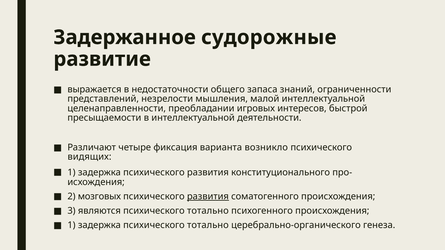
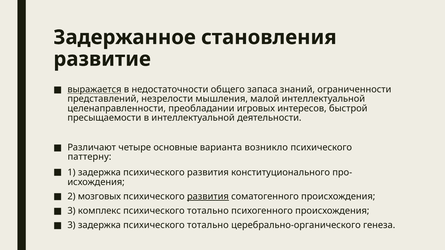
судорожные: судорожные -> становления (269, 37)
выражается underline: none -> present (94, 90)
фиксация: фиксация -> основные (175, 148)
видящих: видящих -> паттерну (89, 157)
являются: являются -> комплекс (99, 211)
1: 1 -> 3 (71, 226)
